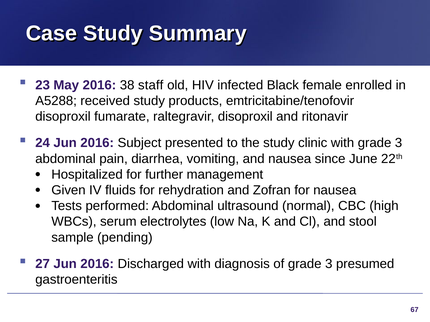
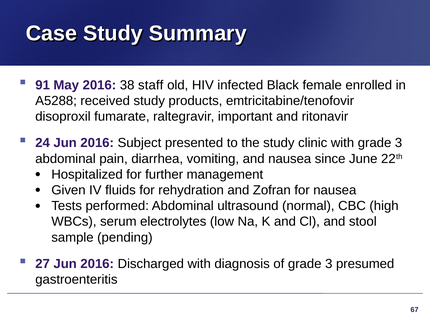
23: 23 -> 91 (43, 85)
raltegravir disoproxil: disoproxil -> important (245, 117)
